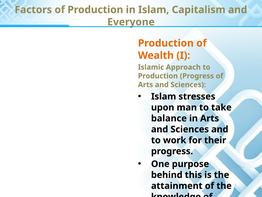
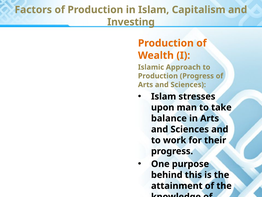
Everyone: Everyone -> Investing (131, 22)
